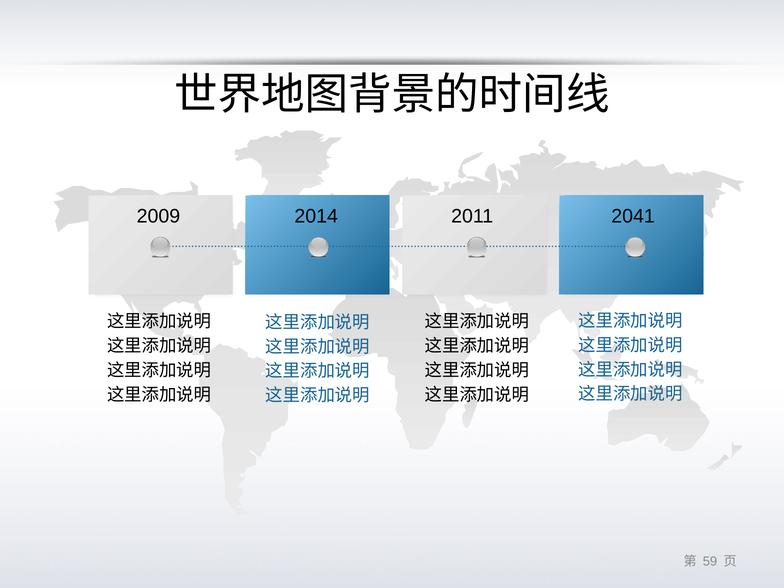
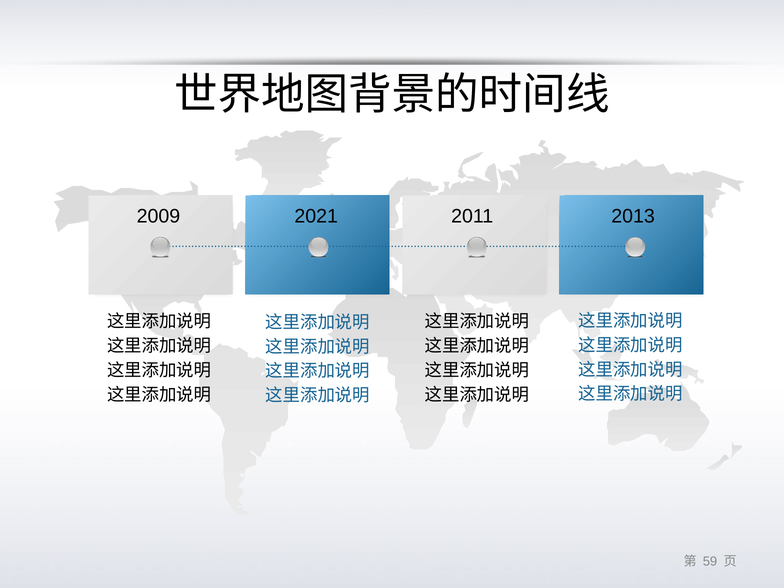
2014: 2014 -> 2021 (316, 216)
2041: 2041 -> 2013 (633, 216)
